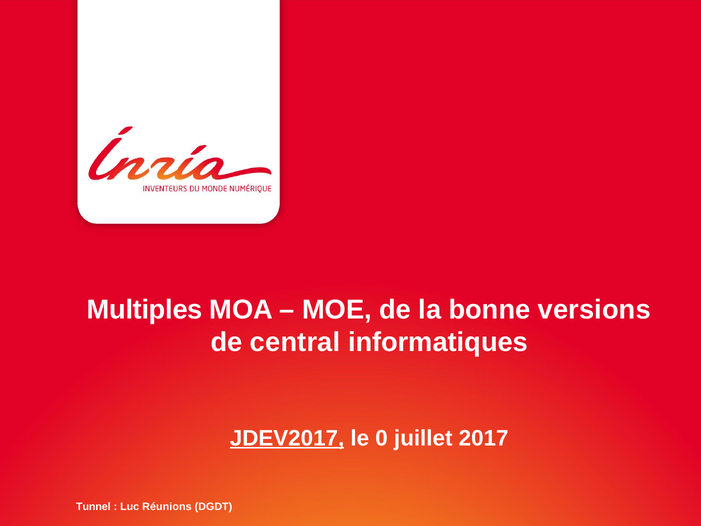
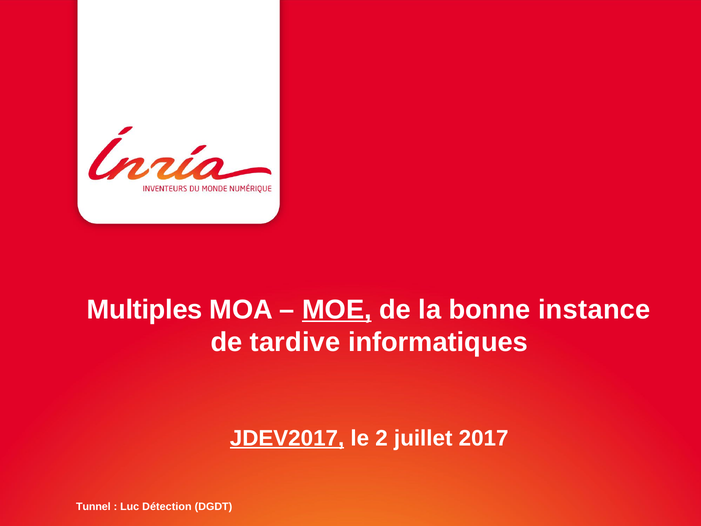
MOE underline: none -> present (337, 309)
versions: versions -> instance (594, 309)
central: central -> tardive (295, 342)
0: 0 -> 2 (382, 438)
Réunions: Réunions -> Détection (167, 507)
